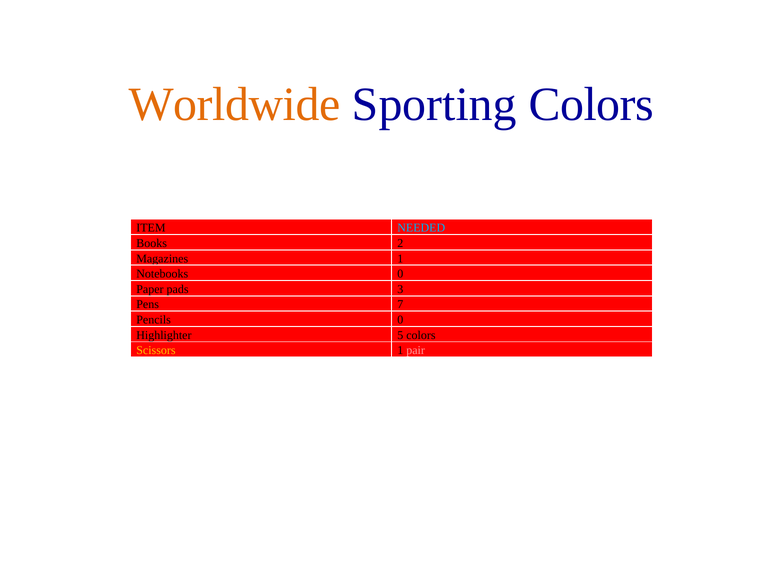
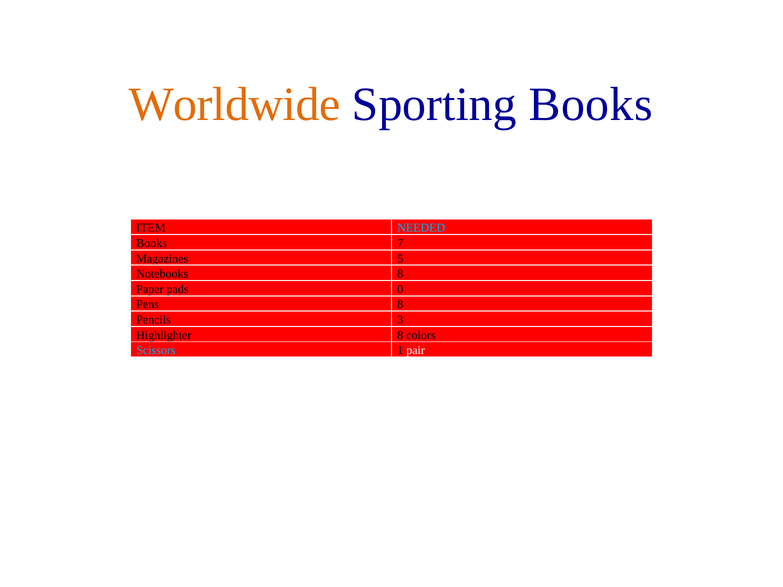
Sporting Colors: Colors -> Books (591, 104)
2: 2 -> 7 (400, 243)
Magazines 1: 1 -> 5 (400, 259)
Notebooks 0: 0 -> 8 (400, 274)
3: 3 -> 0 (400, 289)
Pens 7: 7 -> 8 (400, 305)
Pencils 0: 0 -> 3 (400, 320)
Highlighter 5: 5 -> 8 (400, 335)
Scissors colour: yellow -> light blue (156, 351)
pair colour: pink -> white (416, 351)
